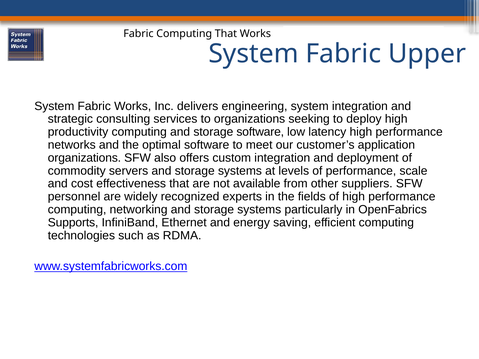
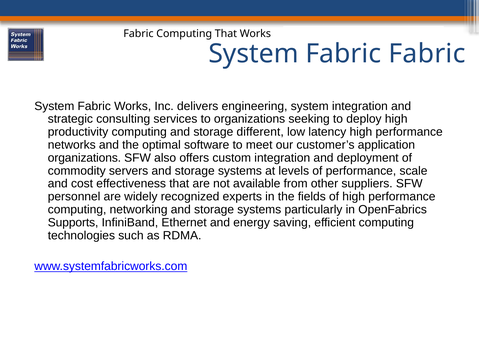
Fabric Upper: Upper -> Fabric (427, 54)
storage software: software -> different (260, 132)
